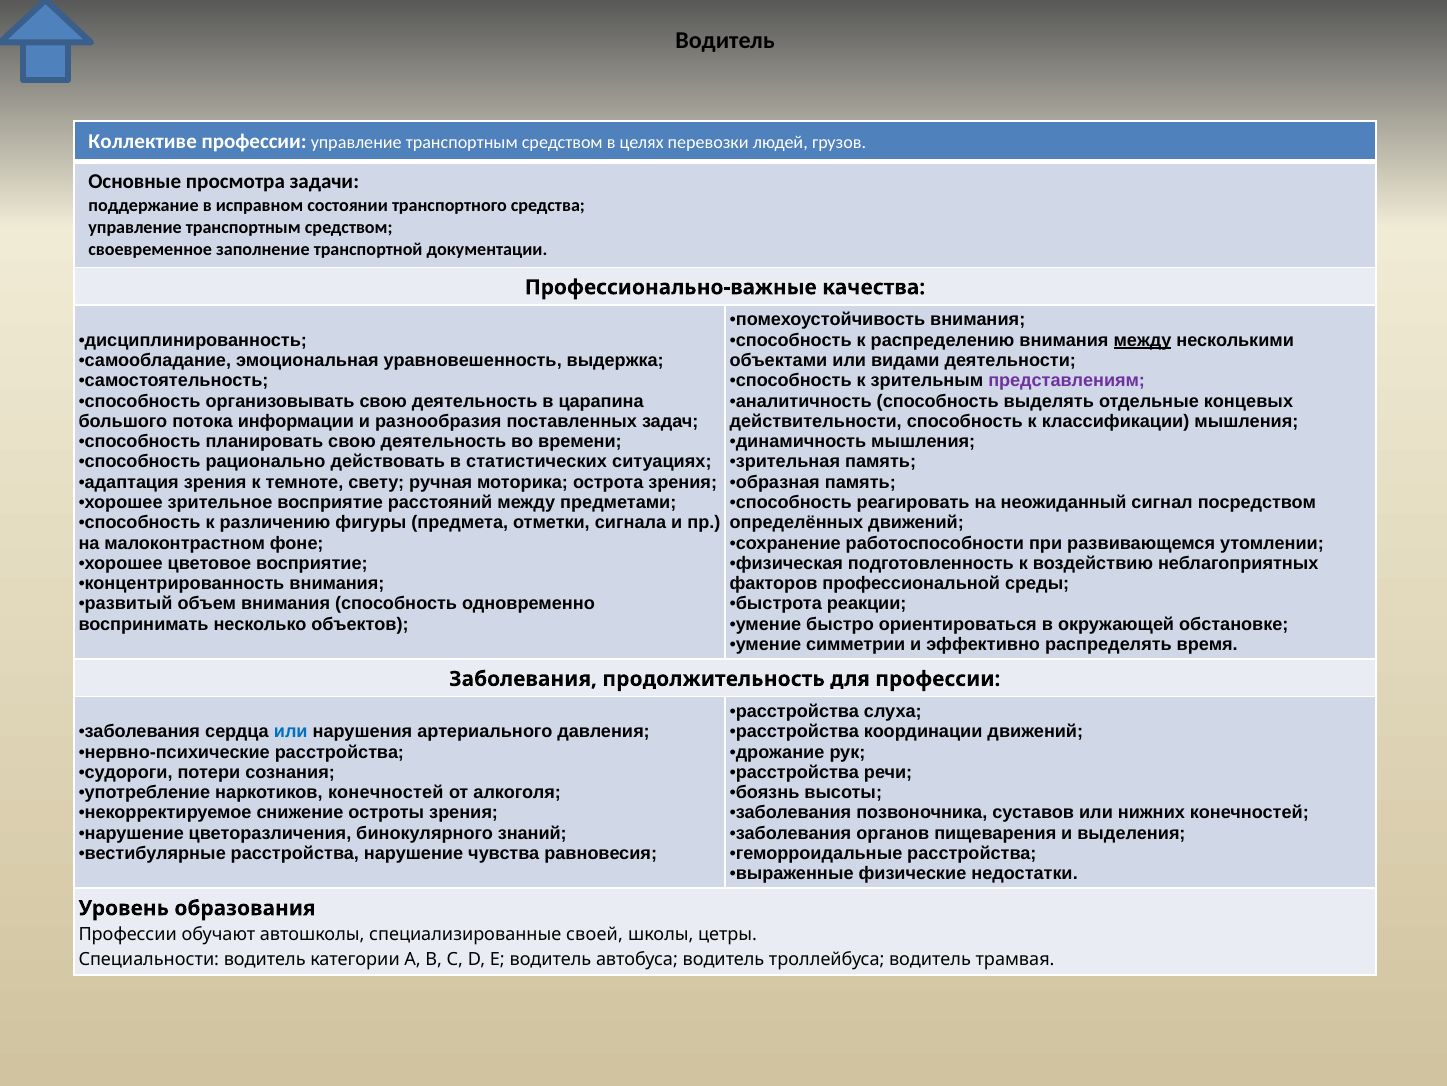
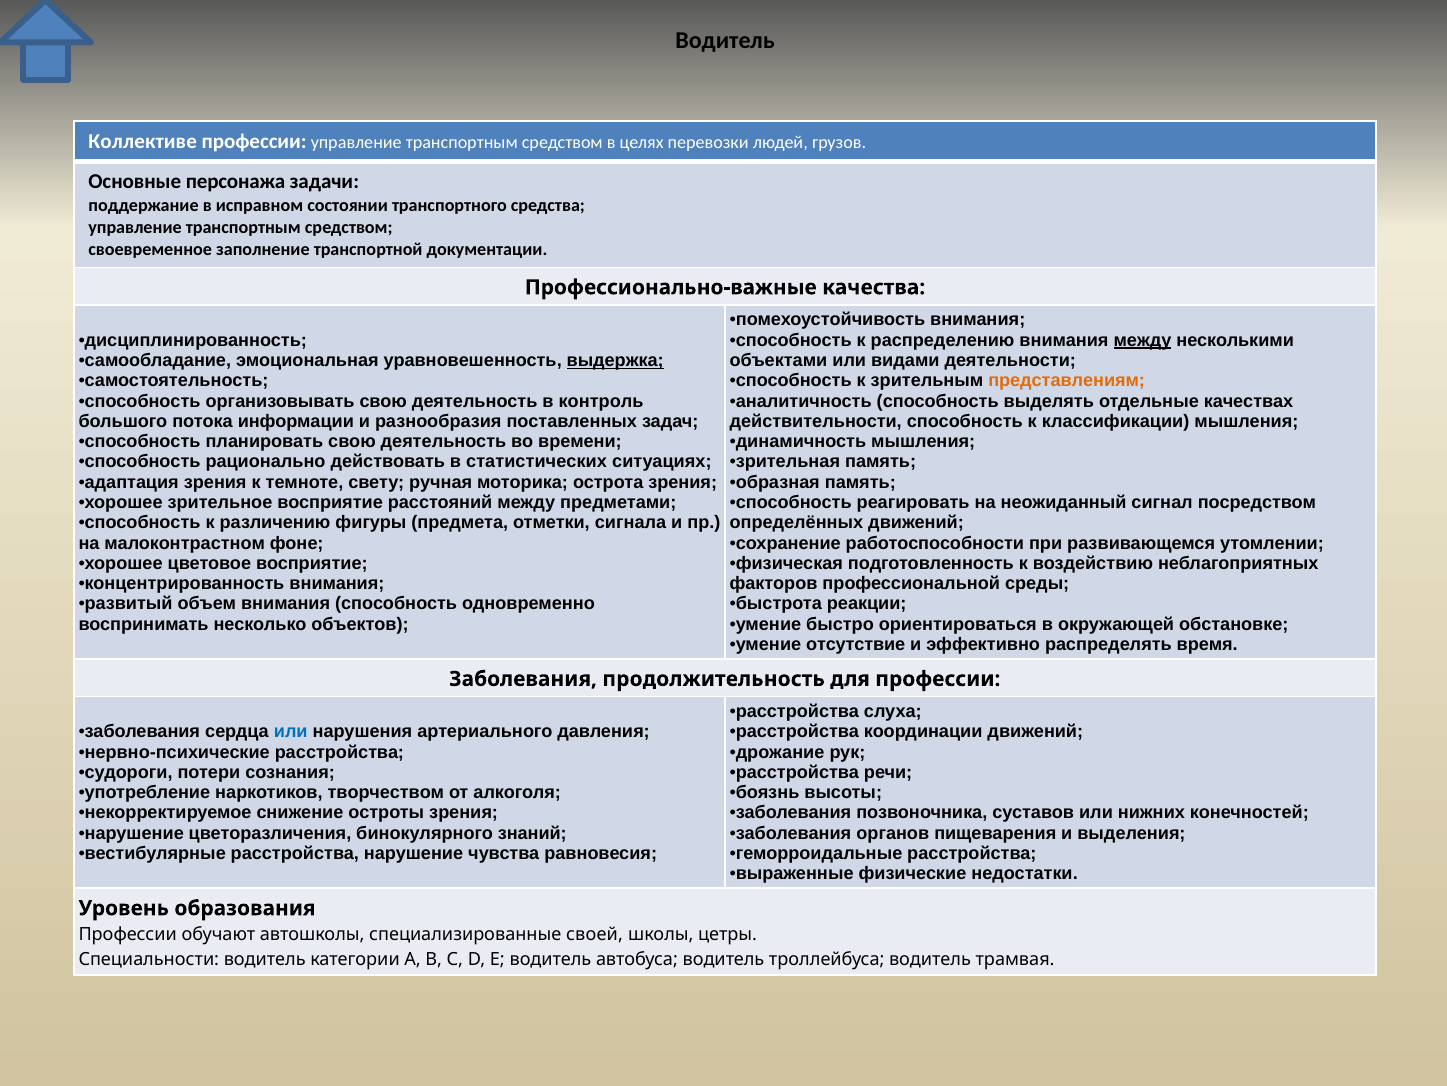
просмотра: просмотра -> персонажа (236, 181)
выдержка underline: none -> present (615, 360)
представлениям colour: purple -> orange (1067, 380)
царапина: царапина -> контроль (601, 401)
концевых: концевых -> качествах (1248, 401)
симметрии: симметрии -> отсутствие (856, 644)
наркотиков конечностей: конечностей -> творчеством (386, 792)
